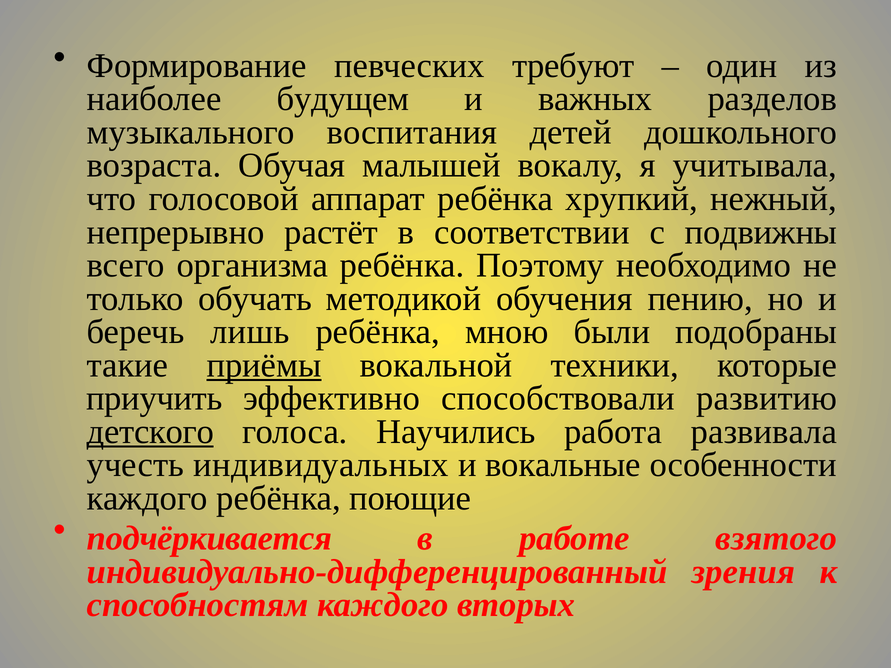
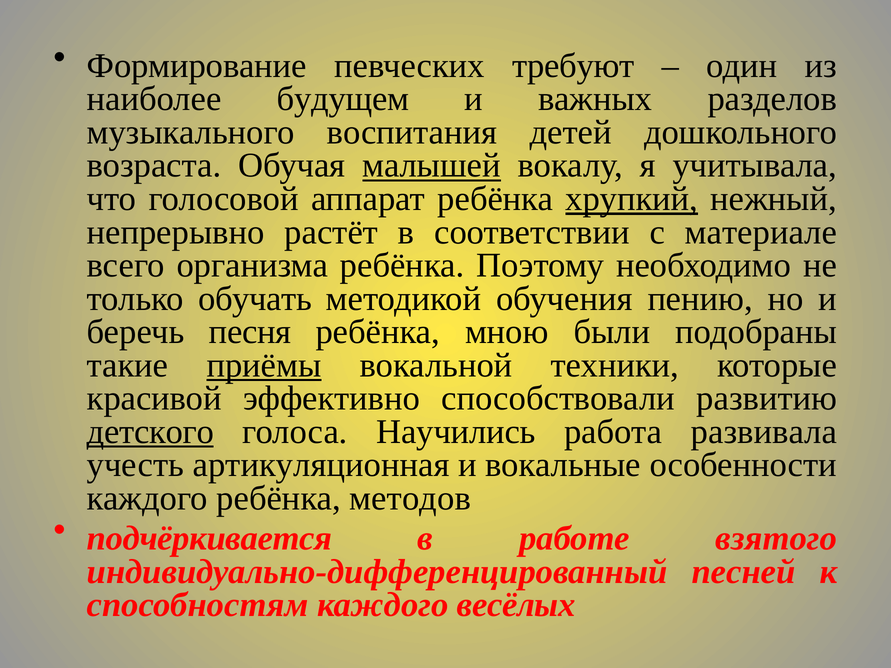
малышей underline: none -> present (432, 166)
хрупкий underline: none -> present (632, 199)
подвижны: подвижны -> материале (761, 232)
лишь: лишь -> песня (250, 332)
приучить: приучить -> красивой (154, 399)
индивидуальных: индивидуальных -> артикуляционная (321, 465)
поющие: поющие -> методов (410, 499)
зрения: зрения -> песней (743, 572)
вторых: вторых -> весёлых (516, 605)
